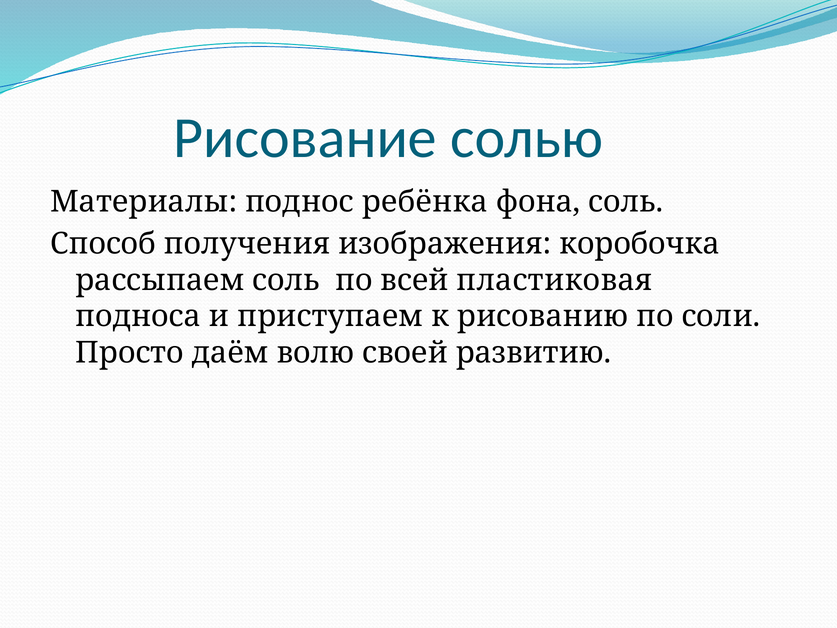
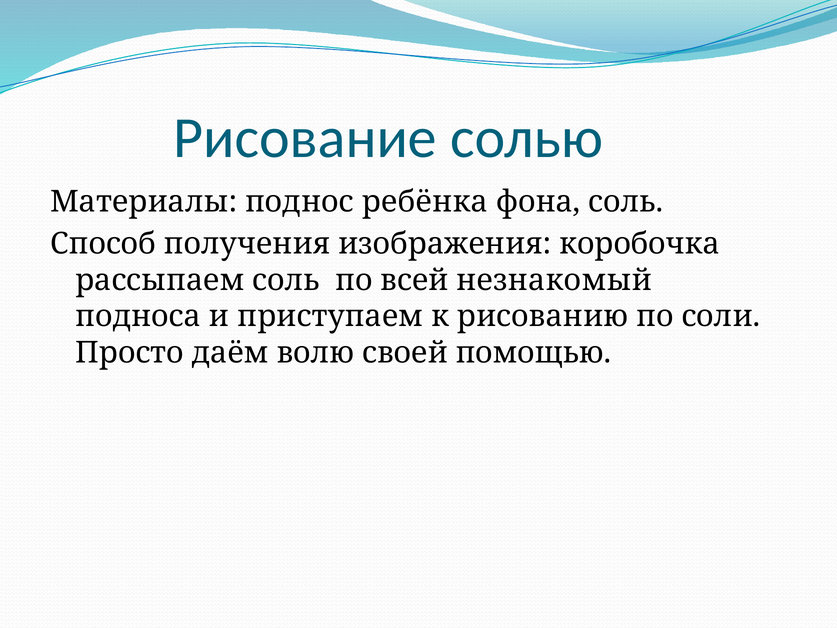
пластиковая: пластиковая -> незнакомый (554, 280)
развитию: развитию -> помощью (534, 353)
